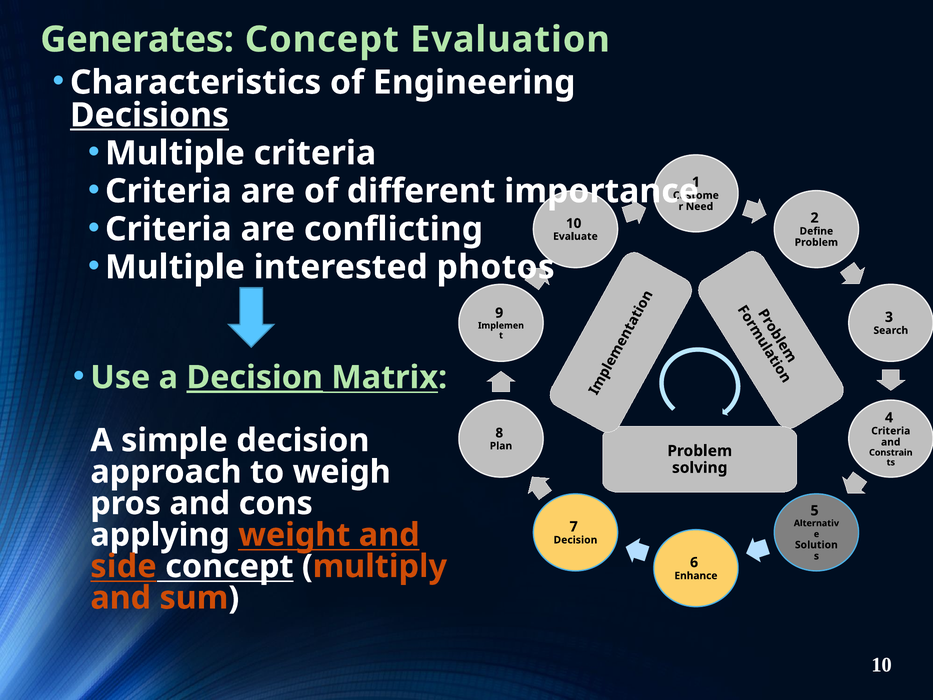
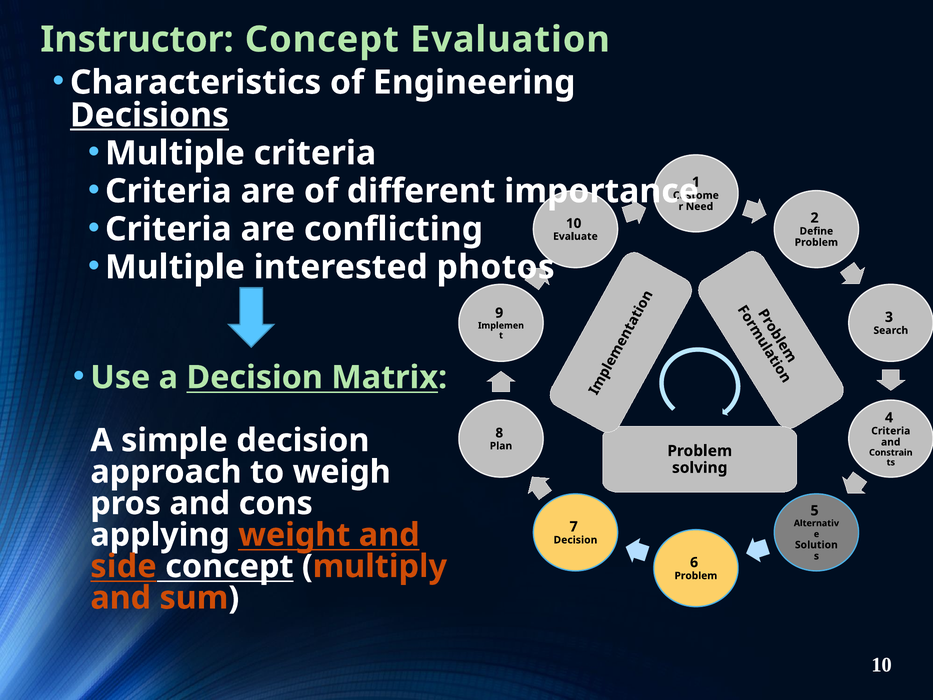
Generates: Generates -> Instructor (137, 40)
Decision underline: present -> none (255, 377)
Enhance: Enhance -> Problem (696, 576)
